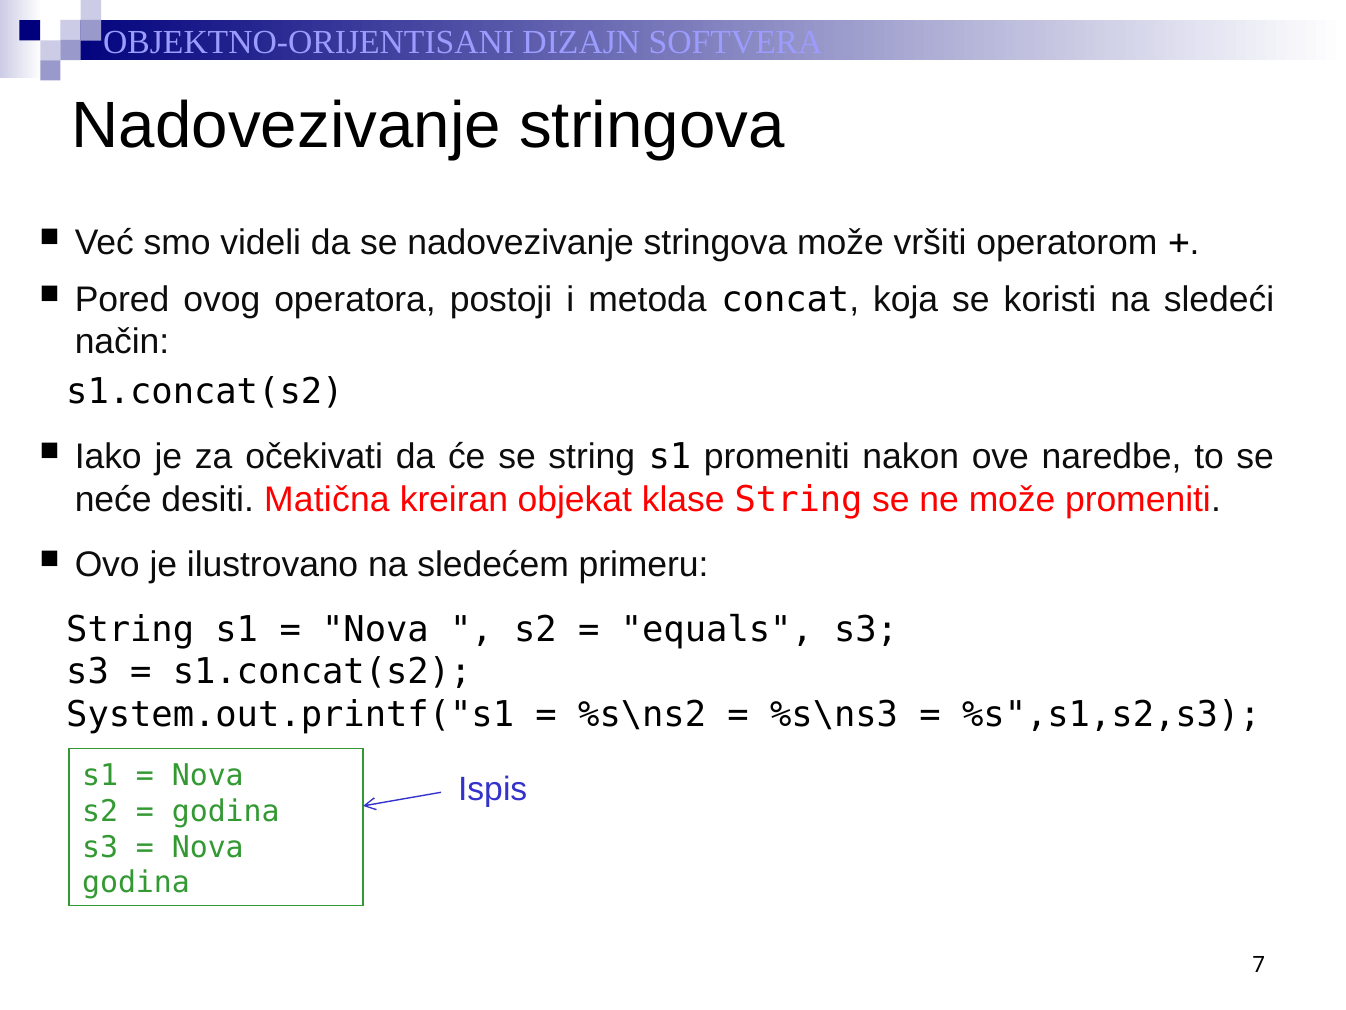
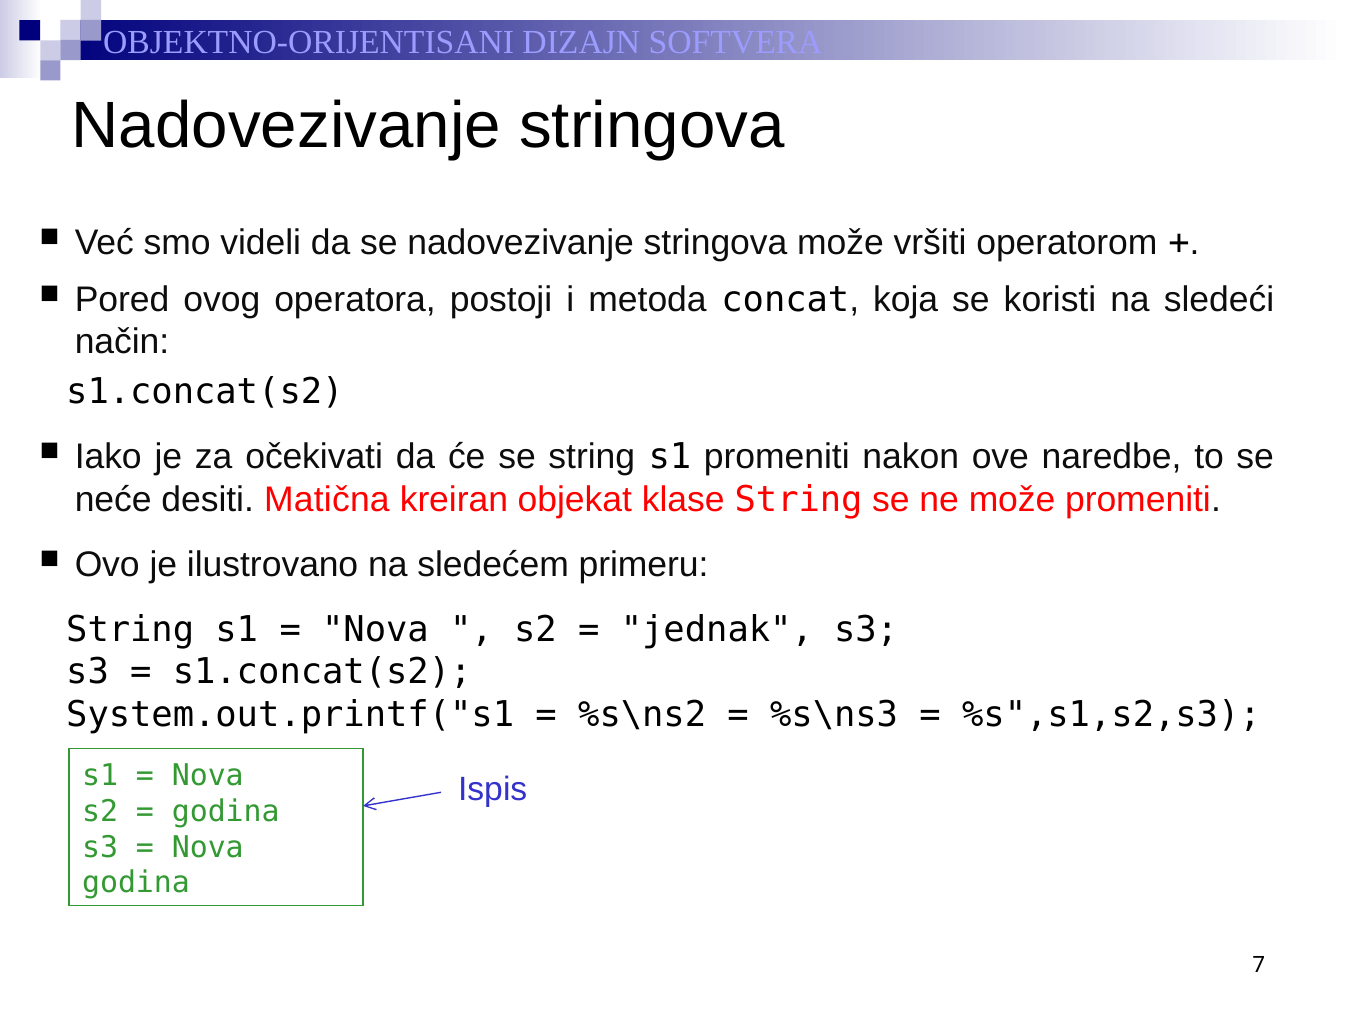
equals: equals -> jednak (717, 629)
